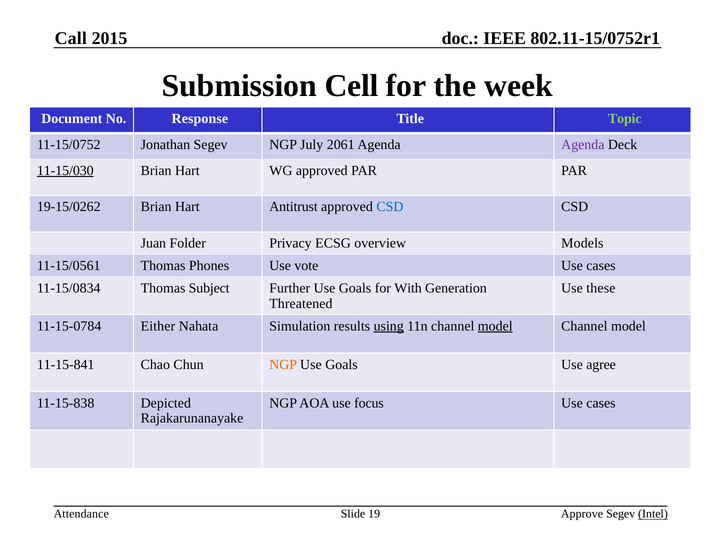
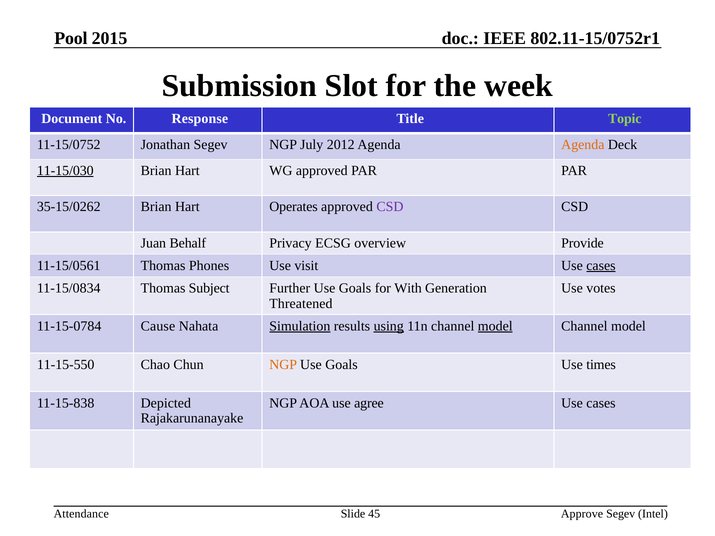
Call: Call -> Pool (71, 38)
Cell: Cell -> Slot (351, 86)
2061: 2061 -> 2012 (341, 145)
Agenda colour: purple -> orange (583, 145)
19-15/0262: 19-15/0262 -> 35-15/0262 (69, 207)
Antitrust: Antitrust -> Operates (294, 207)
CSD colour: blue -> purple (390, 207)
Folder: Folder -> Behalf (188, 243)
Models: Models -> Provide (582, 243)
vote: vote -> visit (306, 266)
cases underline: none -> present (601, 266)
these: these -> votes (601, 288)
Either: Either -> Cause (158, 326)
Simulation underline: none -> present (300, 326)
11-15-841: 11-15-841 -> 11-15-550 (66, 365)
agree: agree -> times (601, 365)
focus: focus -> agree (369, 403)
19: 19 -> 45 (374, 514)
Intel underline: present -> none (653, 514)
